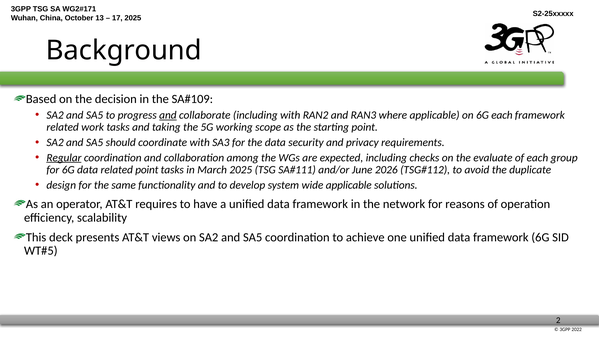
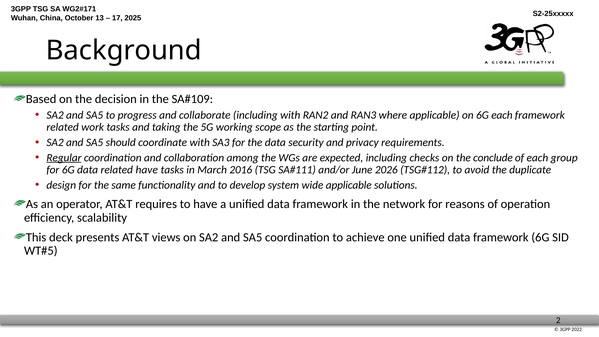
and underline: present -> none (168, 115)
evaluate: evaluate -> conclude (493, 158)
related point: point -> have (147, 170)
March 2025: 2025 -> 2016 (241, 170)
